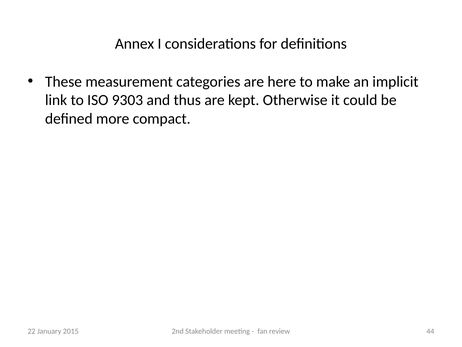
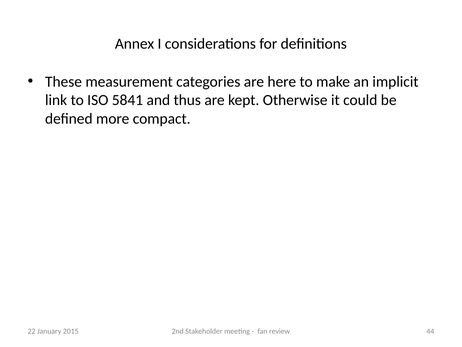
9303: 9303 -> 5841 (127, 100)
